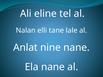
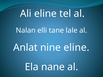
nine nane: nane -> eline (76, 48)
